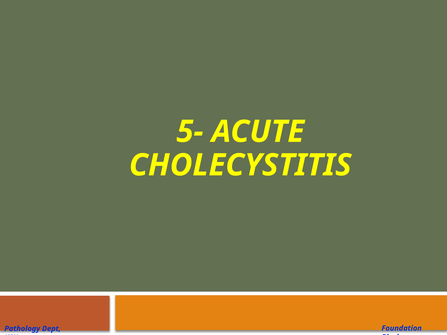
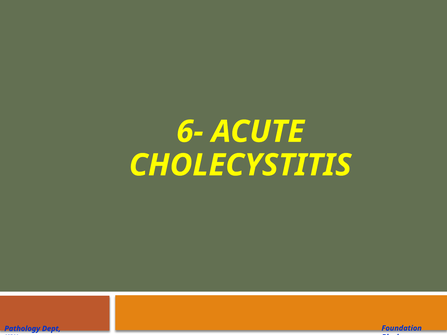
5-: 5- -> 6- (190, 132)
